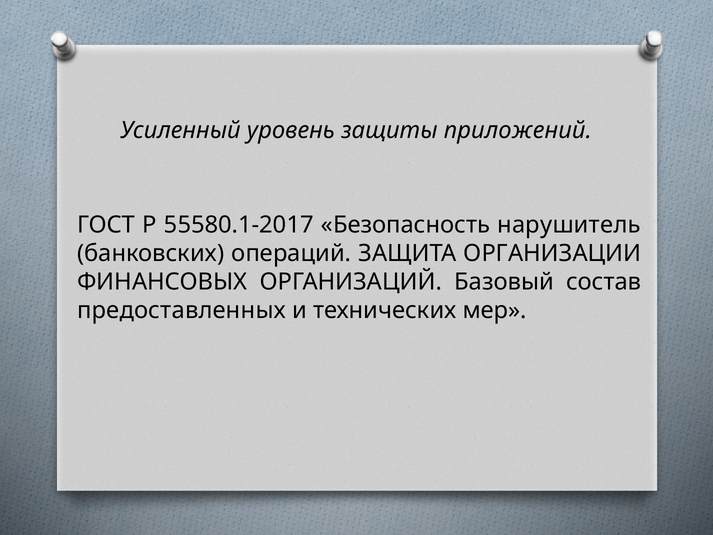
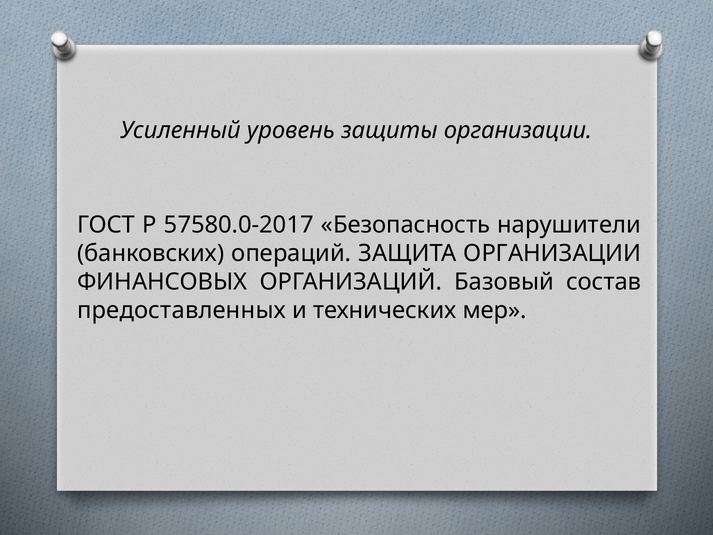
защиты приложений: приложений -> организации (518, 130)
55580.1-2017: 55580.1-2017 -> 57580.0-2017 (239, 225)
нарушитель: нарушитель -> нарушители (569, 225)
